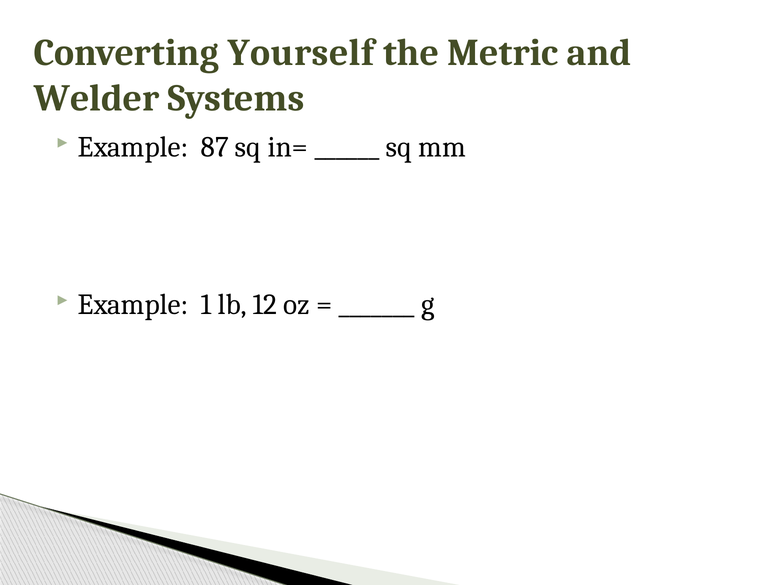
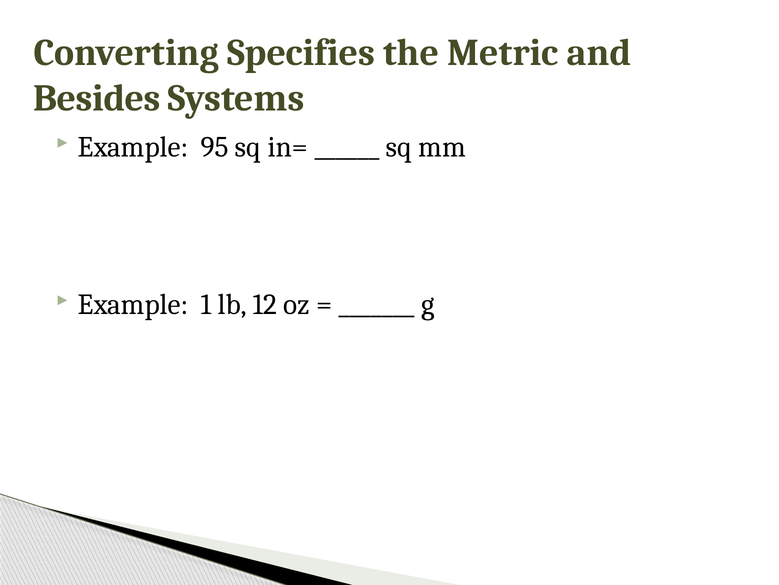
Yourself: Yourself -> Specifies (301, 53)
Welder: Welder -> Besides (97, 98)
87: 87 -> 95 (215, 147)
